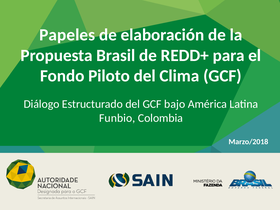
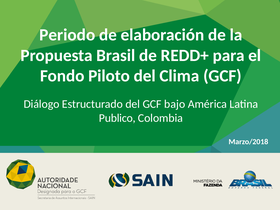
Papeles: Papeles -> Periodo (67, 35)
Funbio: Funbio -> Publico (117, 118)
